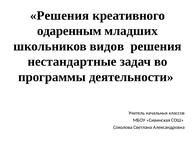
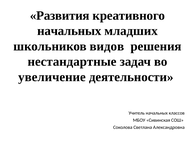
Решения: Решения -> Развития (60, 16)
одаренным: одаренным -> начальных (69, 31)
программы: программы -> увеличение (52, 77)
